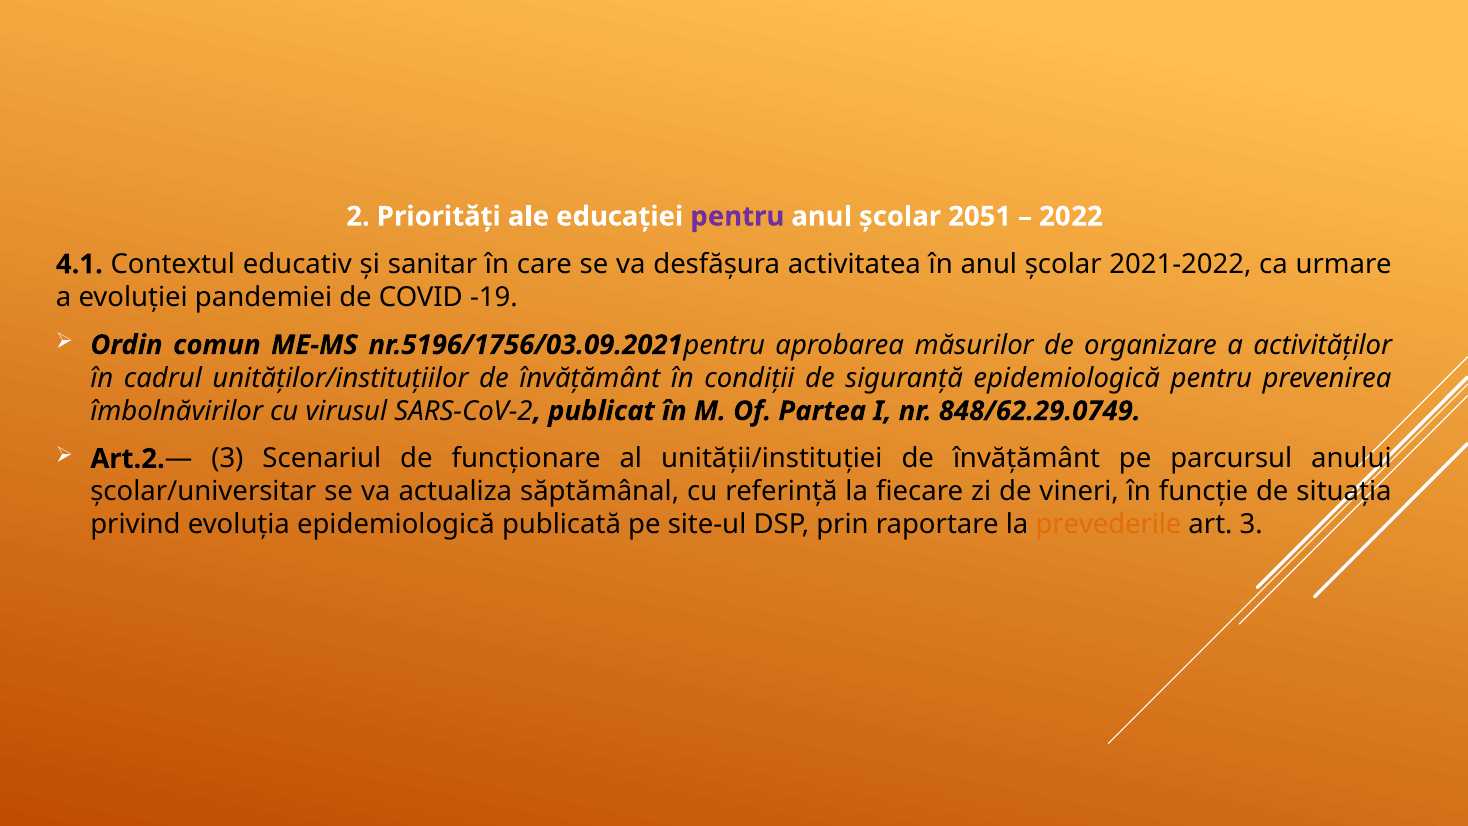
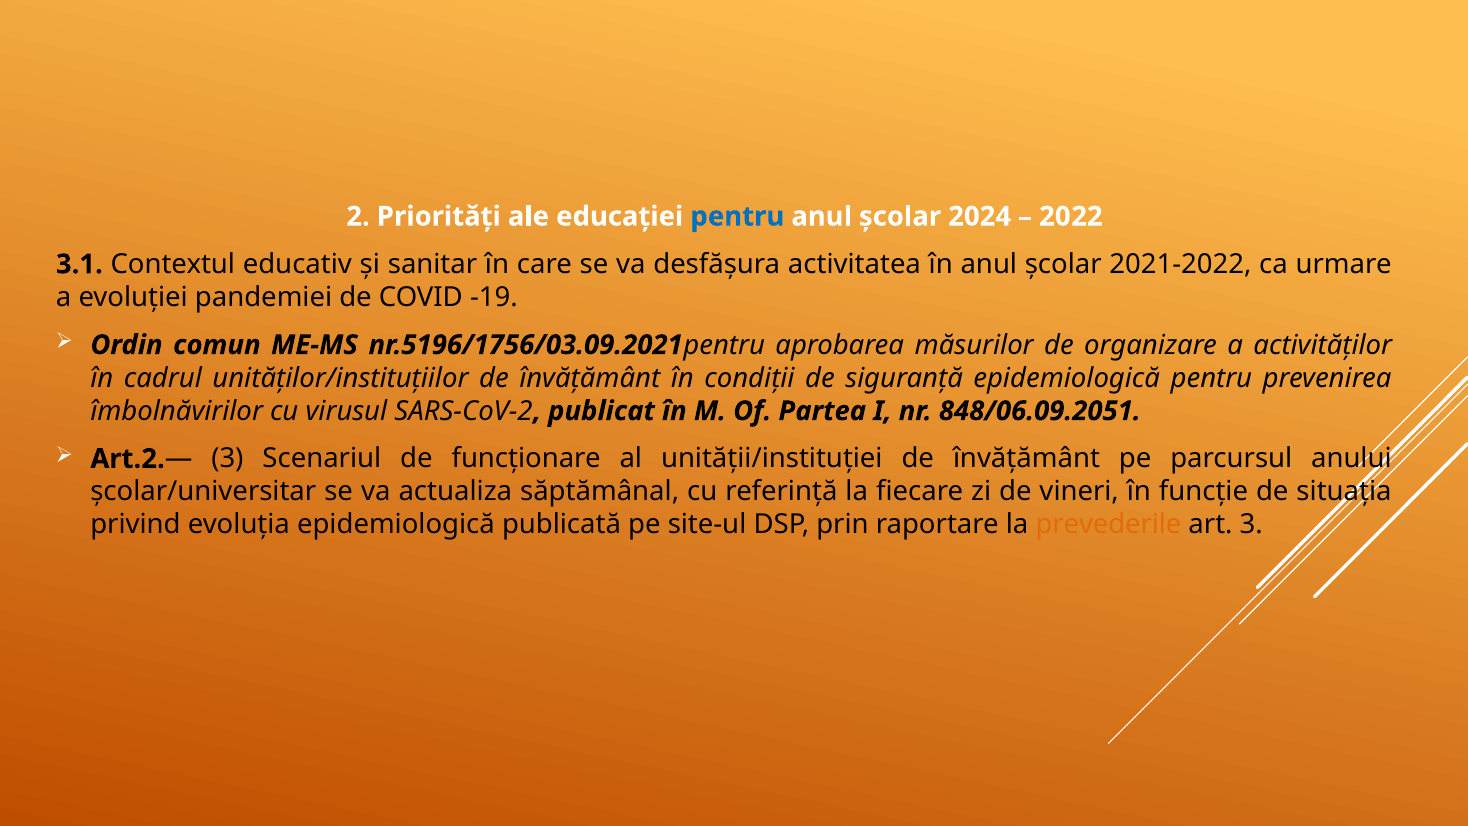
pentru colour: purple -> blue (737, 216)
2051: 2051 -> 2024 (980, 216)
4.1: 4.1 -> 3.1 (79, 264)
848/62.29.0749: 848/62.29.0749 -> 848/06.09.2051 (1040, 411)
